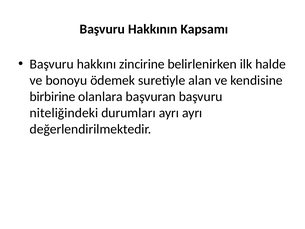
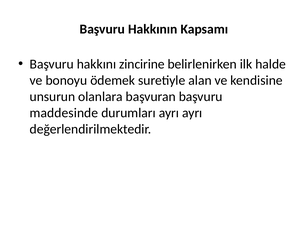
birbirine: birbirine -> unsurun (52, 97)
niteliğindeki: niteliğindeki -> maddesinde (64, 113)
